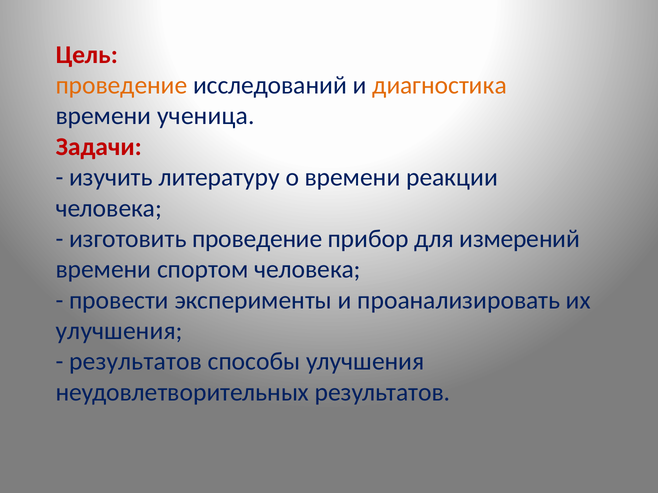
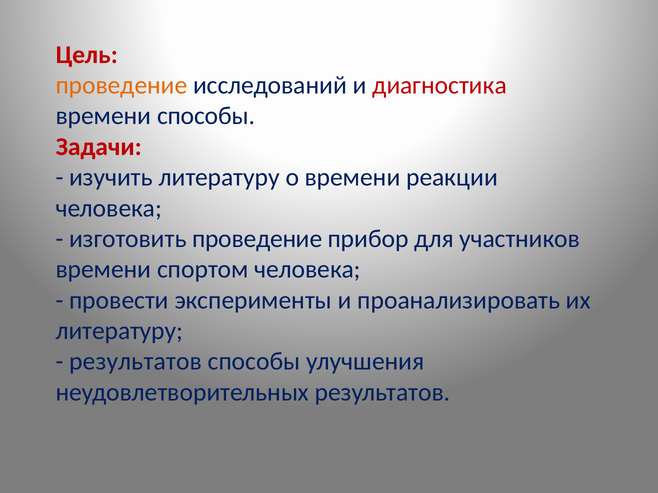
диагностика colour: orange -> red (440, 85)
времени ученица: ученица -> способы (206, 116)
измерений: измерений -> участников (520, 239)
улучшения: улучшения -> литературу (119, 331)
